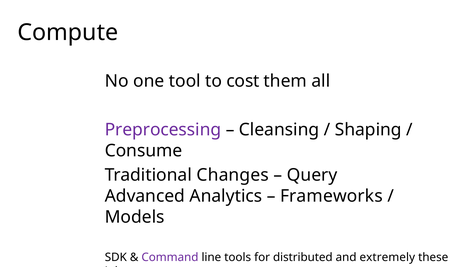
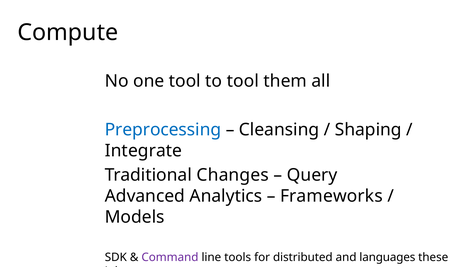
to cost: cost -> tool (243, 81)
Preprocessing colour: purple -> blue (163, 130)
Consume: Consume -> Integrate (143, 151)
extremely: extremely -> languages (387, 258)
